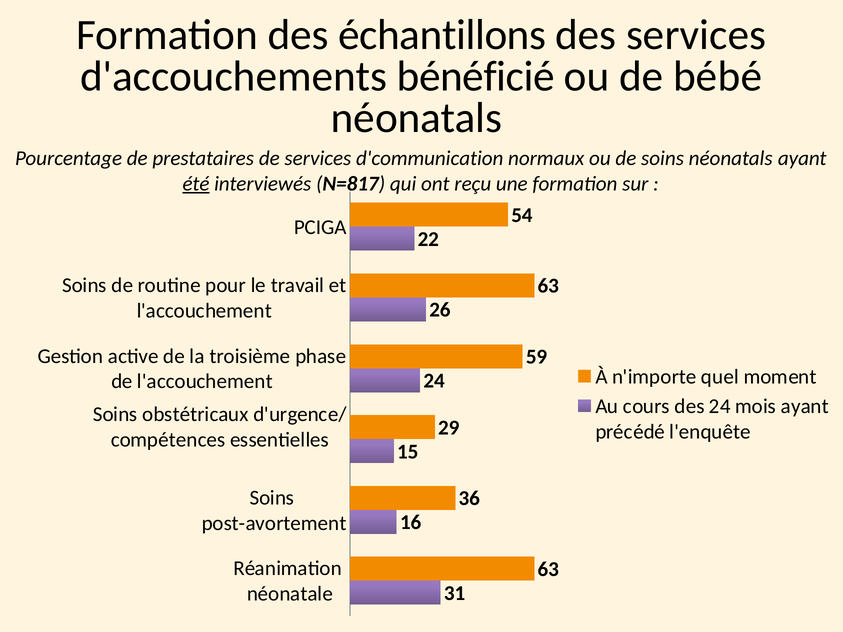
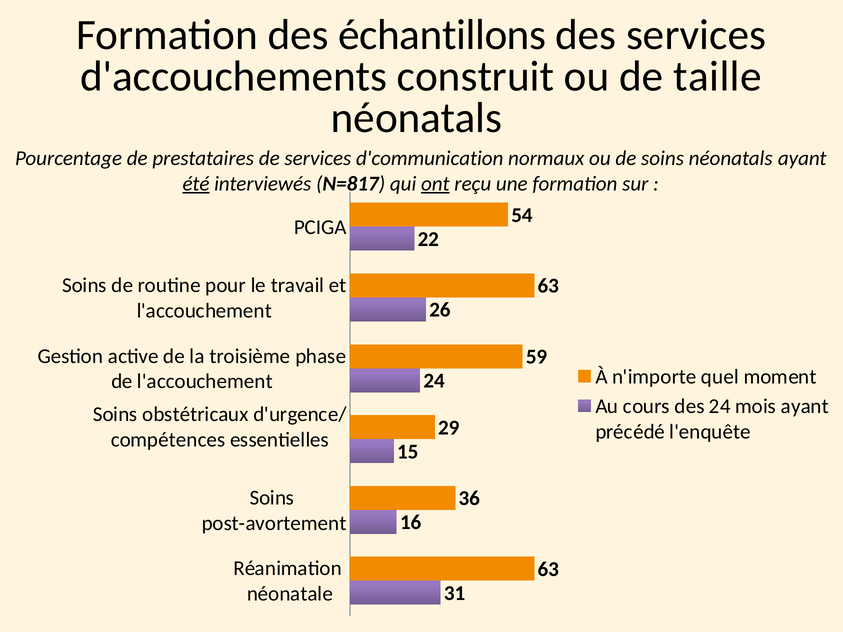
bénéficié: bénéficié -> construit (475, 77)
bébé: bébé -> taille (717, 77)
ont underline: none -> present (435, 184)
